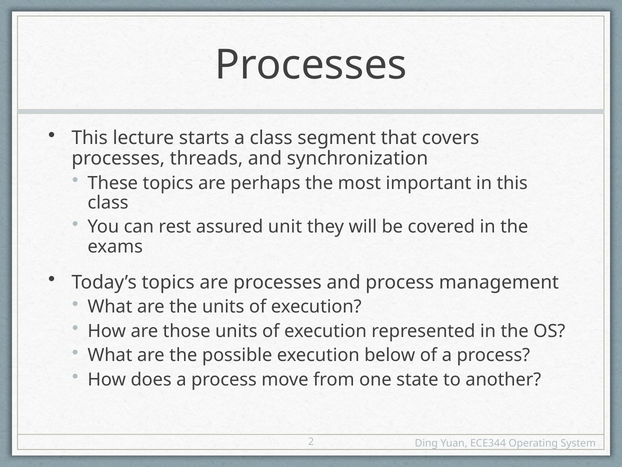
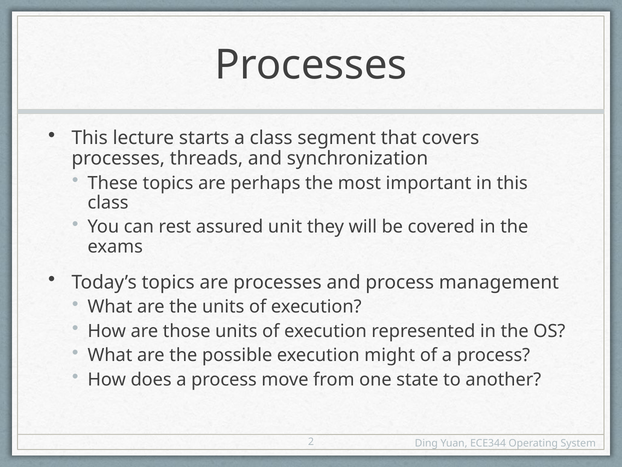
below: below -> might (390, 355)
